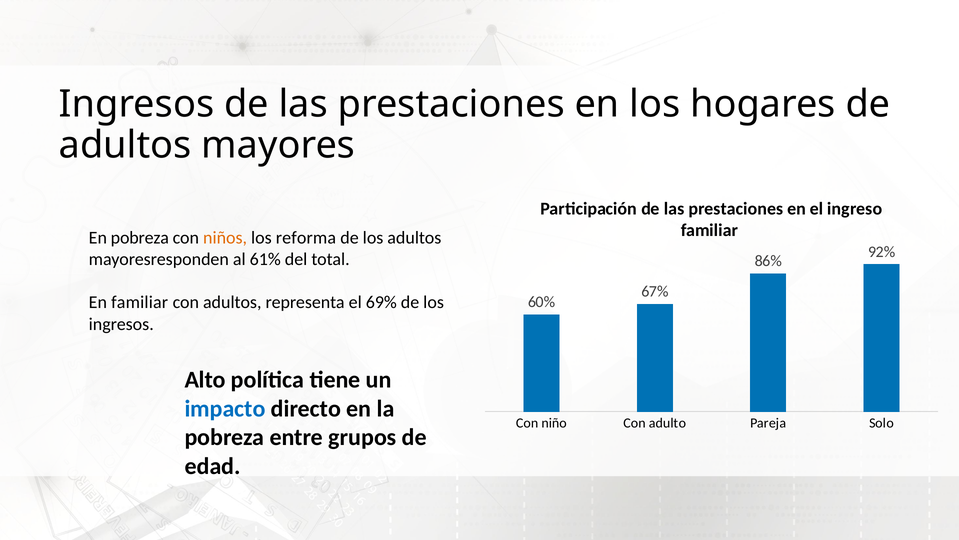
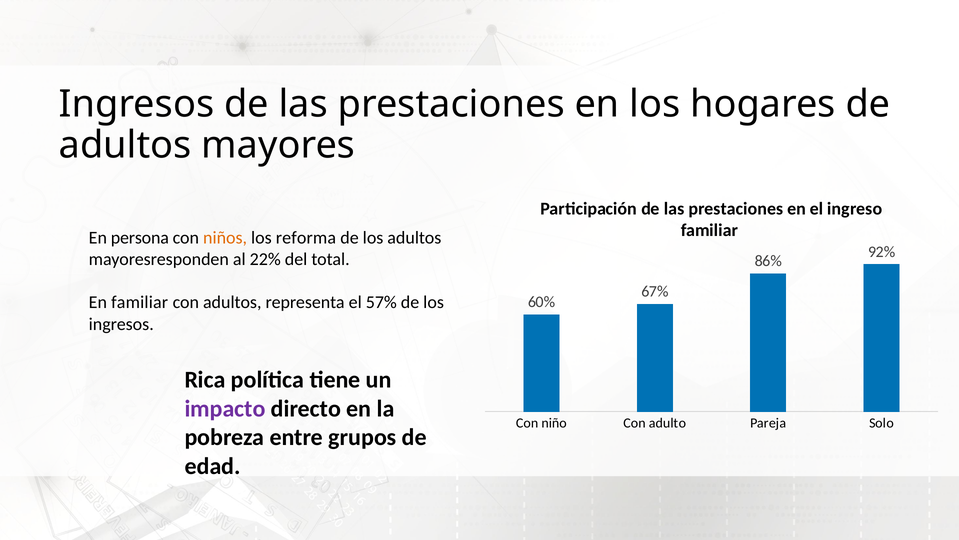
En pobreza: pobreza -> persona (140, 237)
61%: 61% -> 22% (265, 259)
69%: 69% -> 57% (381, 302)
Alto: Alto -> Rica (205, 379)
impacto colour: blue -> purple (225, 408)
